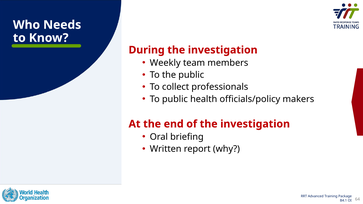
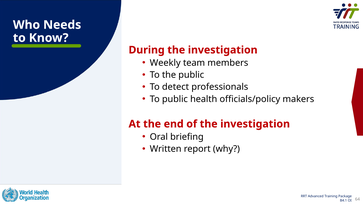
collect: collect -> detect (176, 87)
